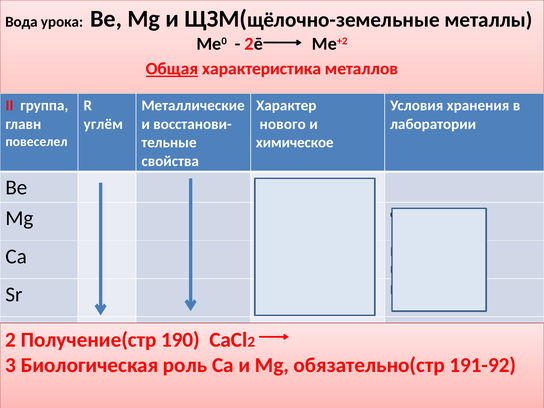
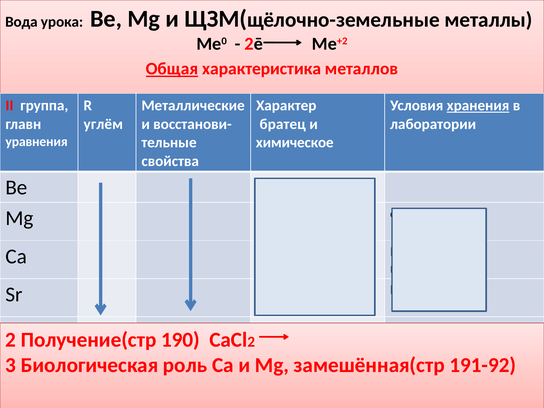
хранения underline: none -> present (478, 106)
нового: нового -> братец (283, 124)
повеселел: повеселел -> уравнения (37, 142)
обязательно(стр: обязательно(стр -> замешённая(стр (369, 365)
